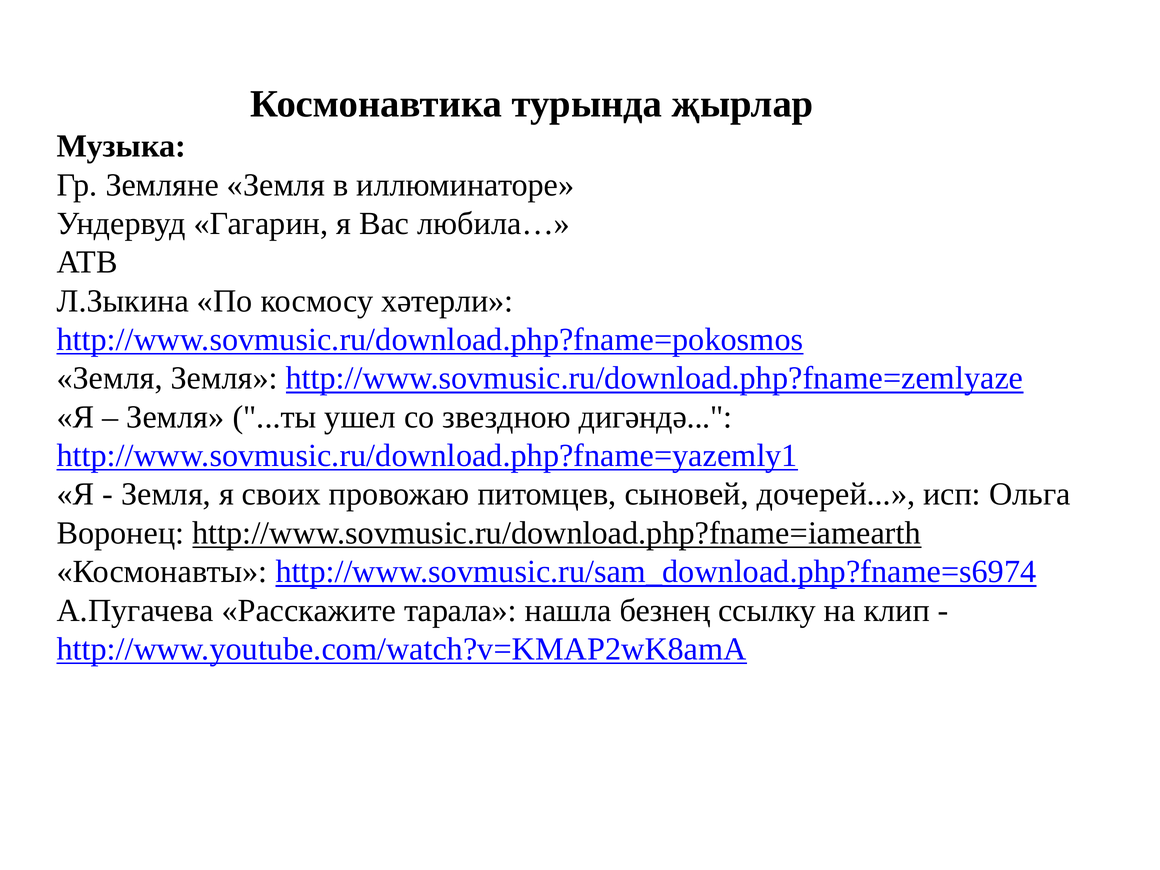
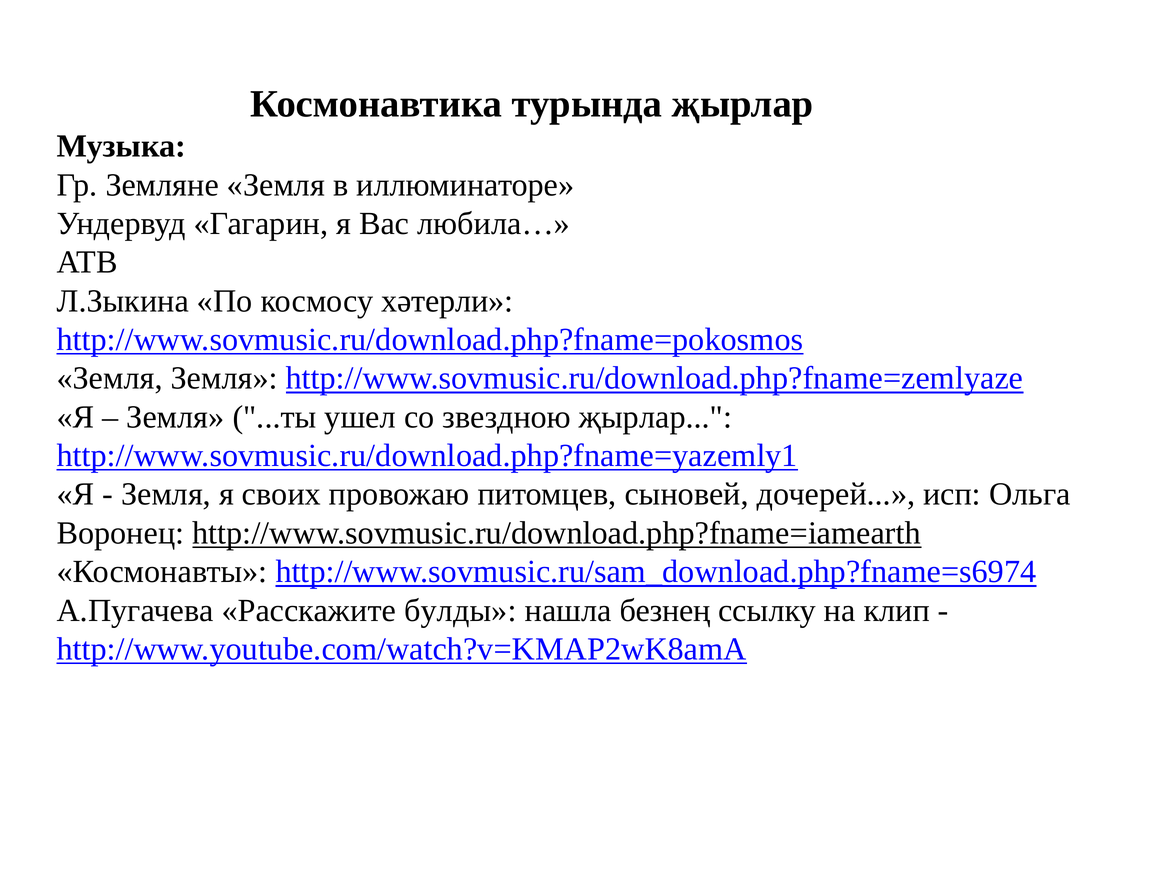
звездною дигәндә: дигәндә -> җырлар (656, 417)
тарала: тарала -> булды (460, 610)
